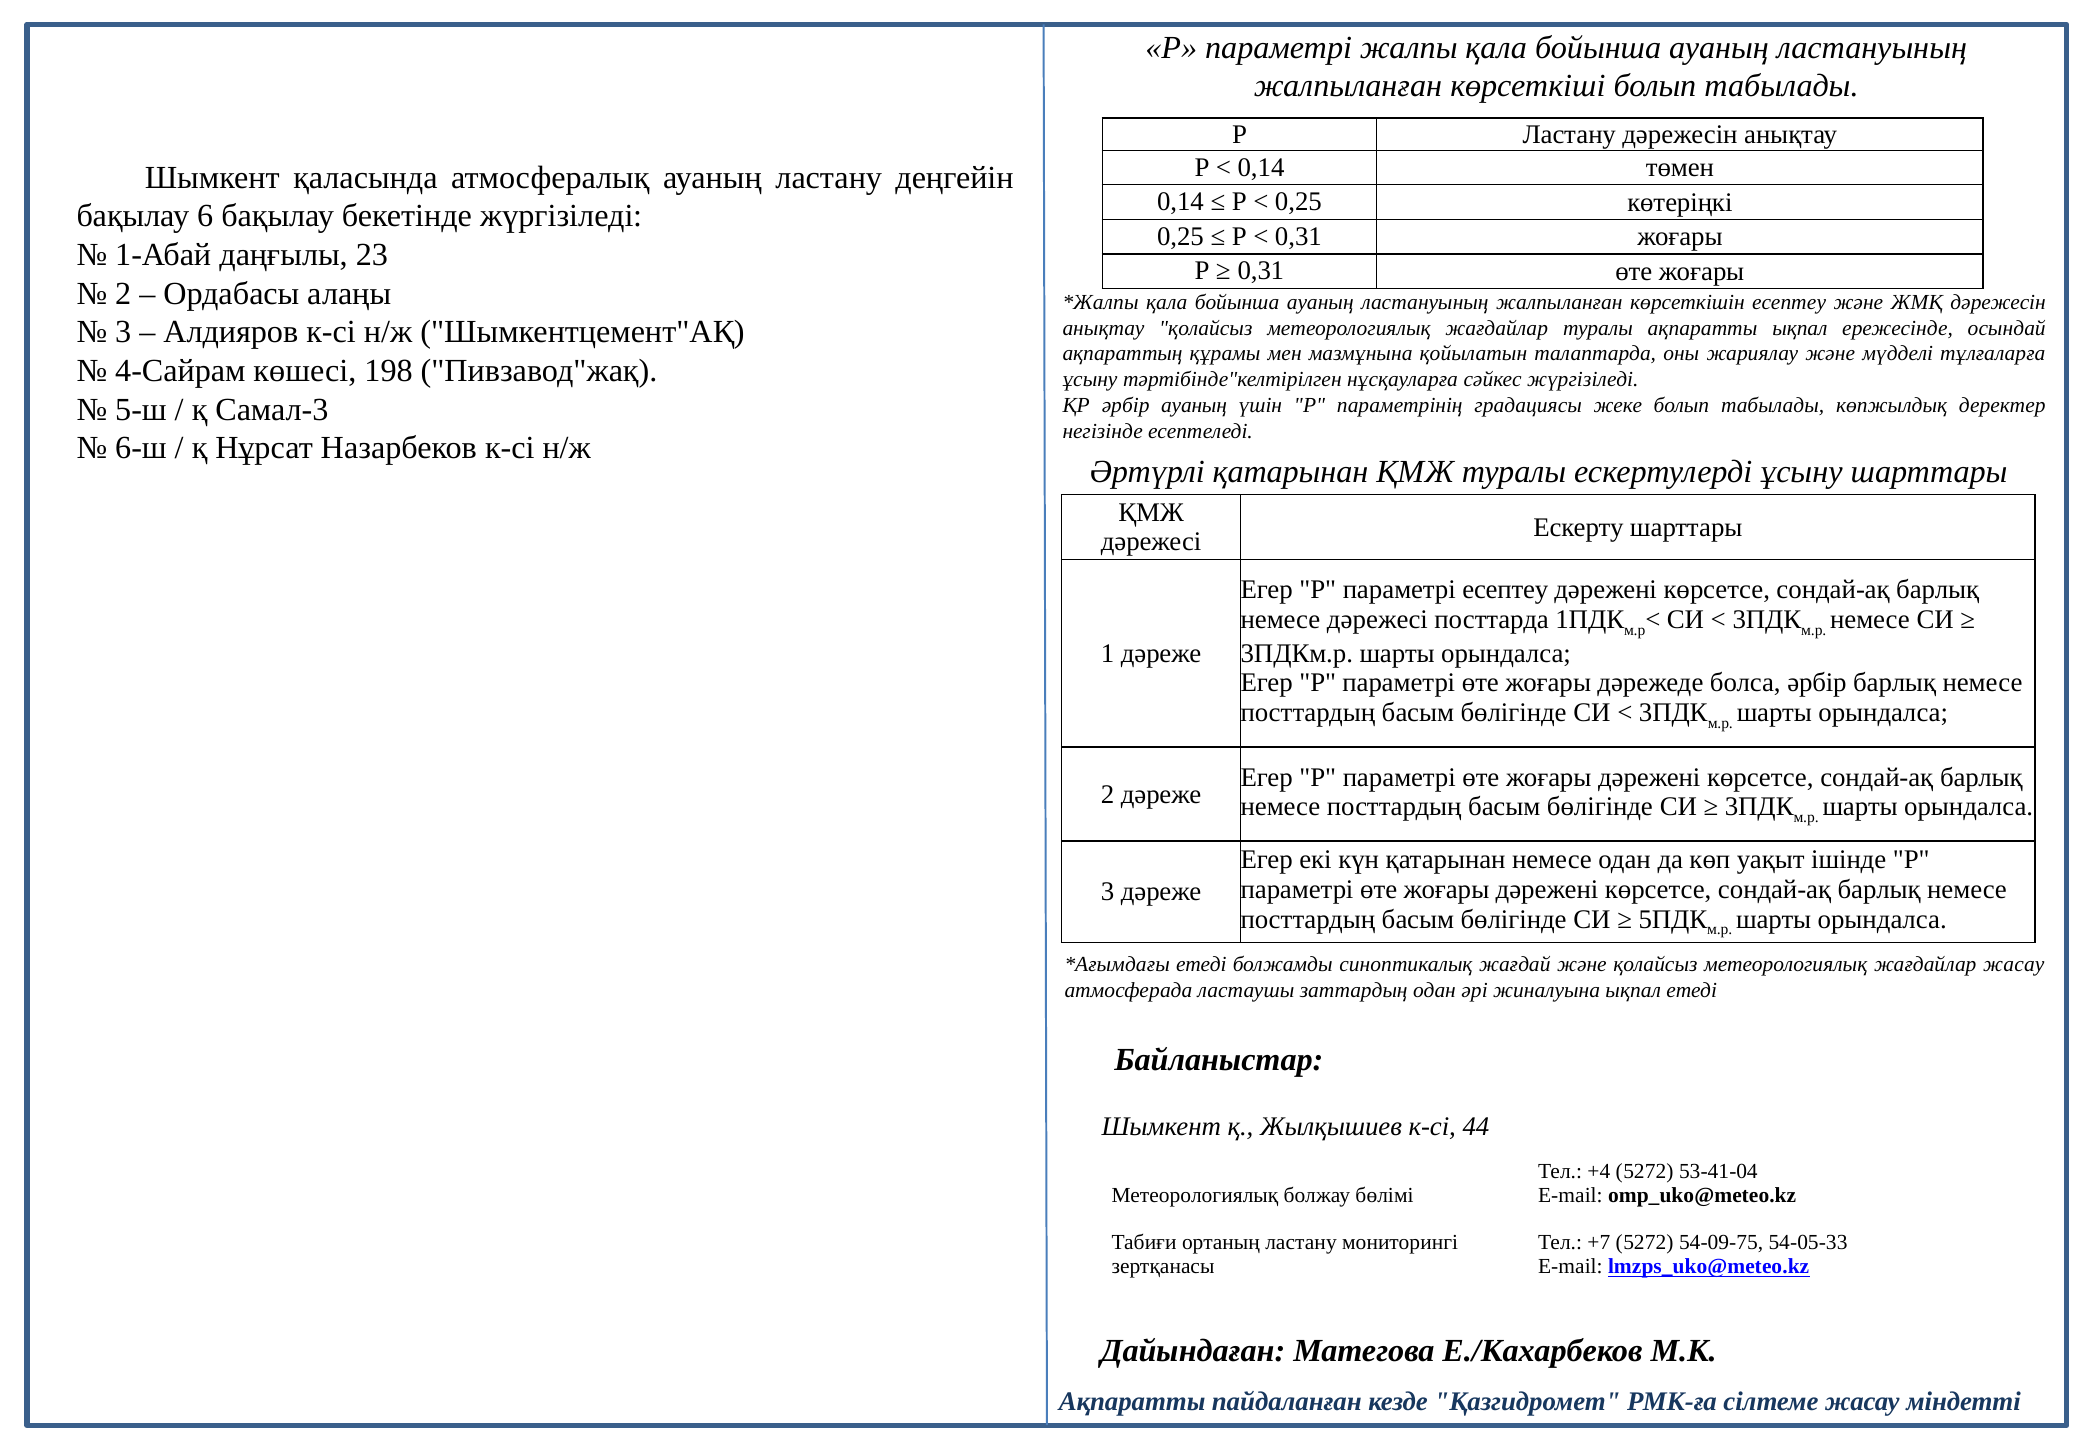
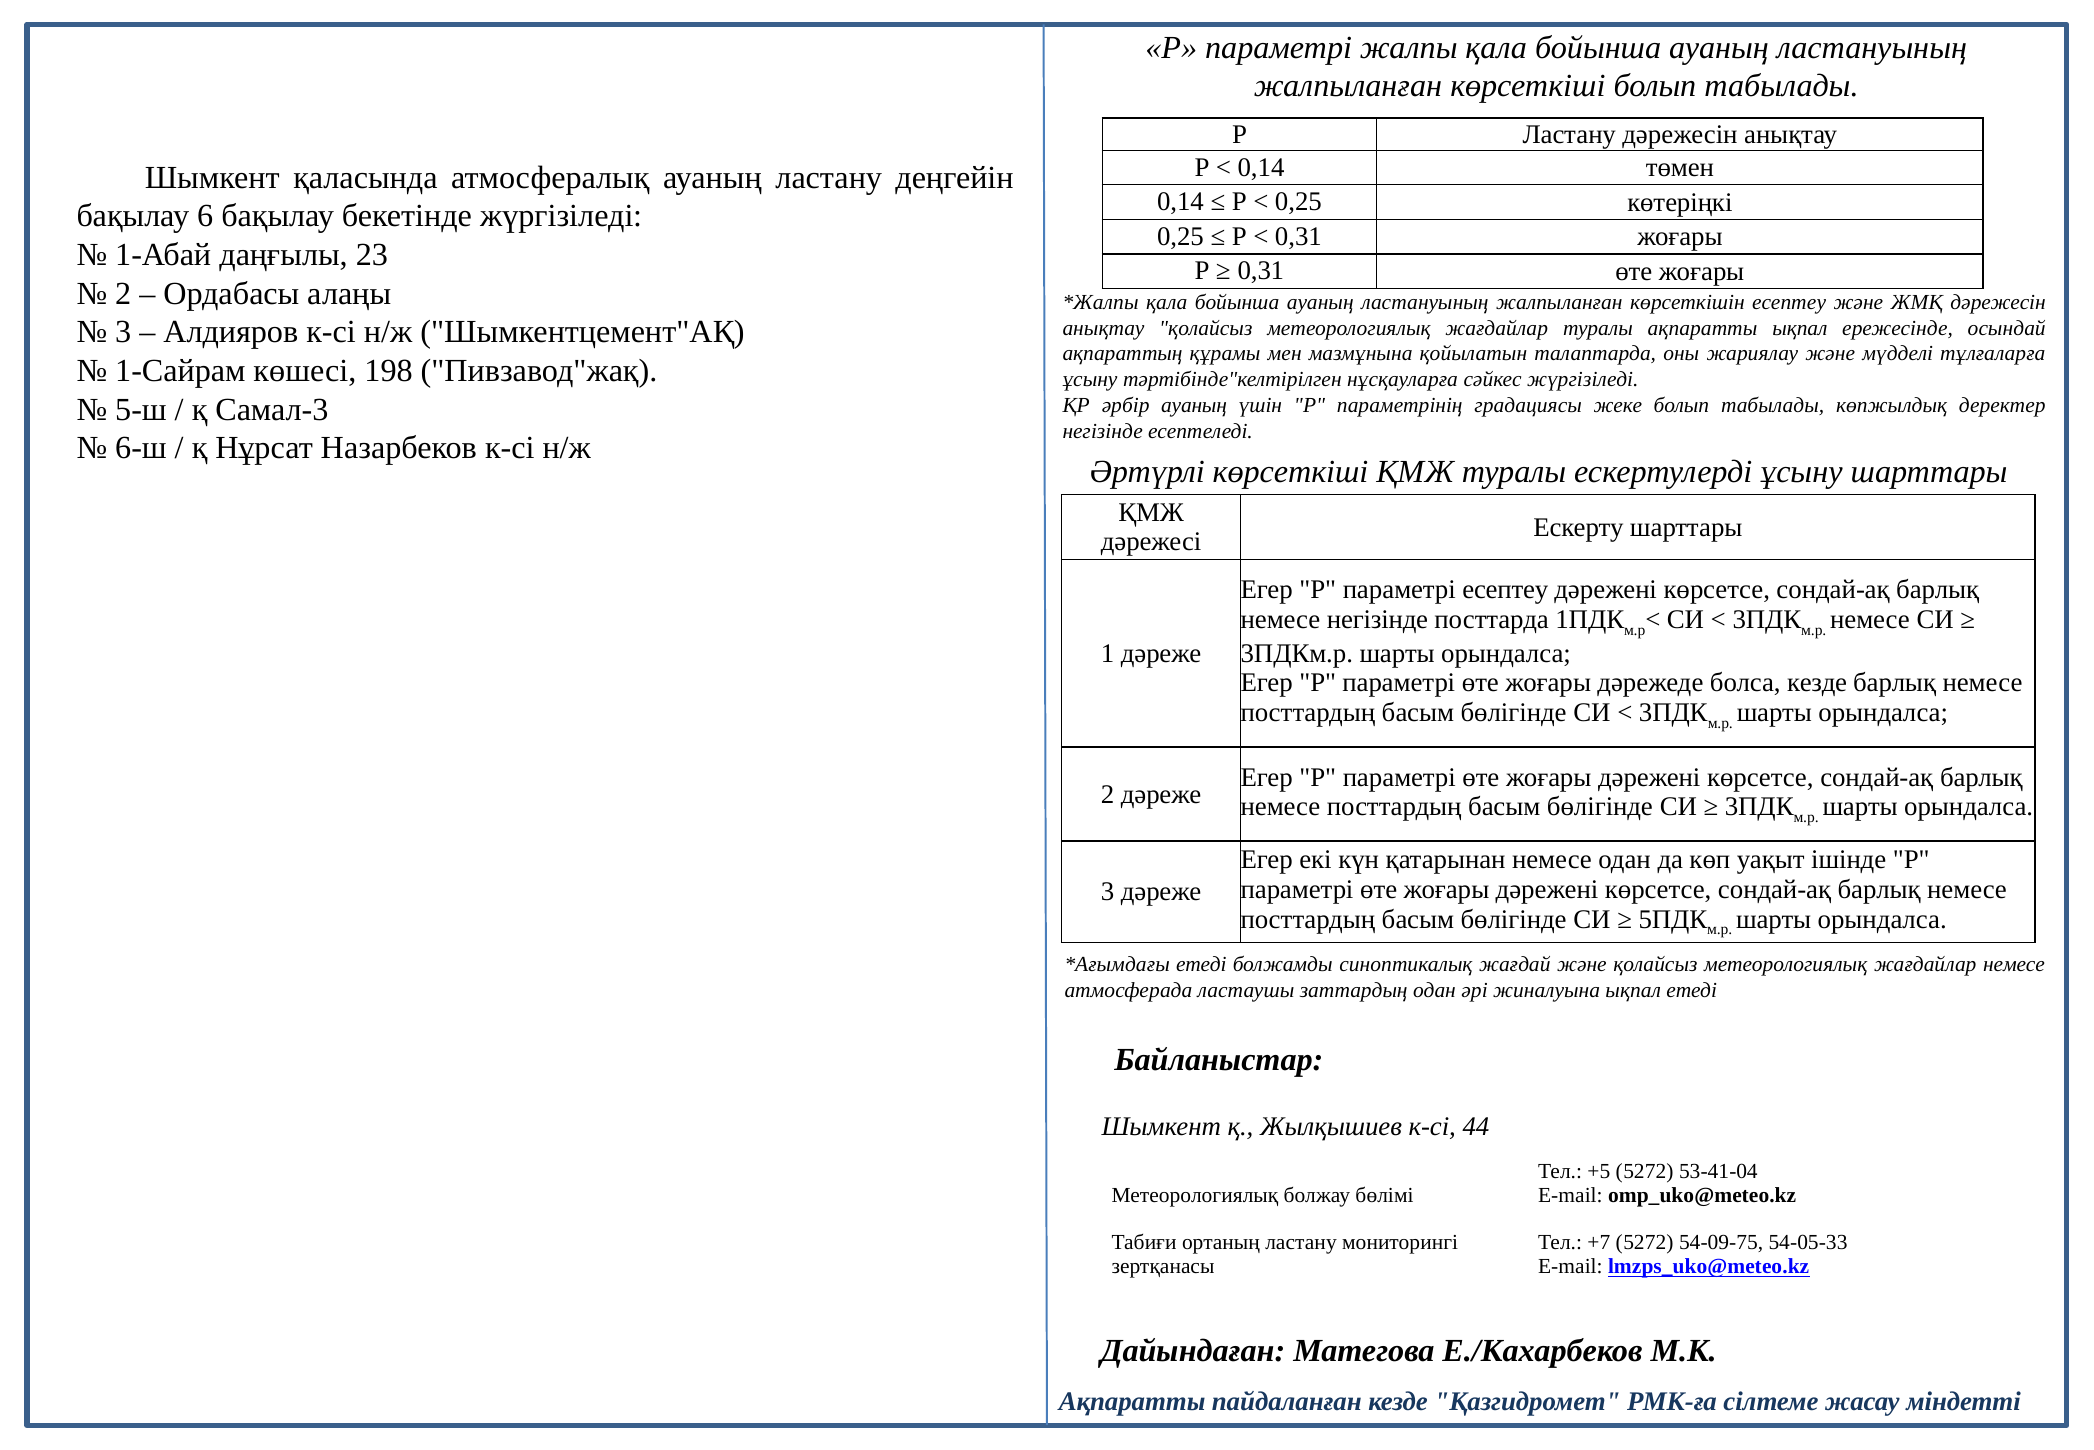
4-Сайрам: 4-Сайрам -> 1-Сайрам (180, 371)
Әртүрлі қатарынан: қатарынан -> көрсеткіші (1290, 472)
немесе дәрежесі: дәрежесі -> негізінде (1378, 619)
болса әрбір: әрбір -> кезде (1817, 683)
жағдайлар жасау: жасау -> немесе (2014, 965)
+4: +4 -> +5 (1599, 1172)
